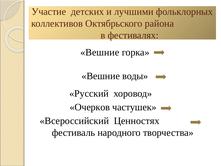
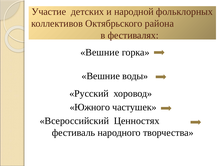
лучшими: лучшими -> народной (134, 12)
Очерков: Очерков -> Южного (90, 107)
